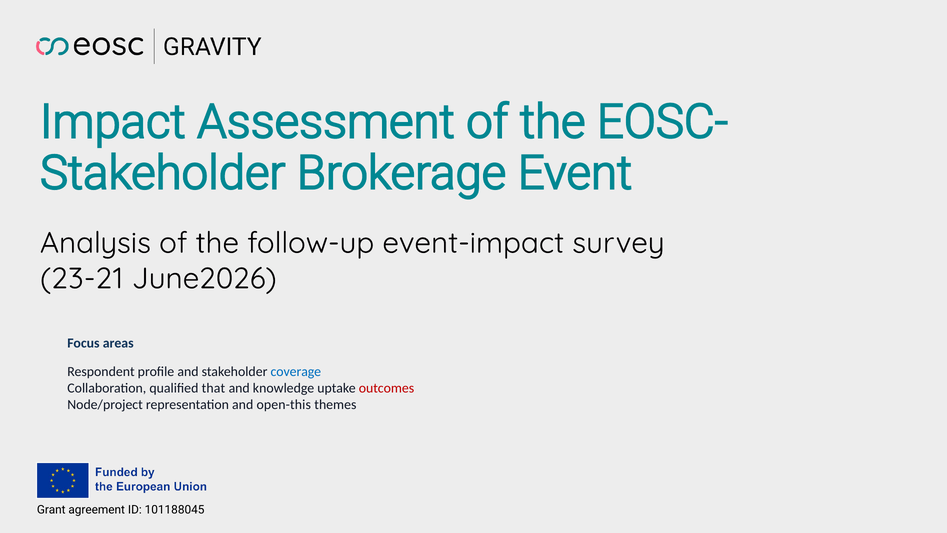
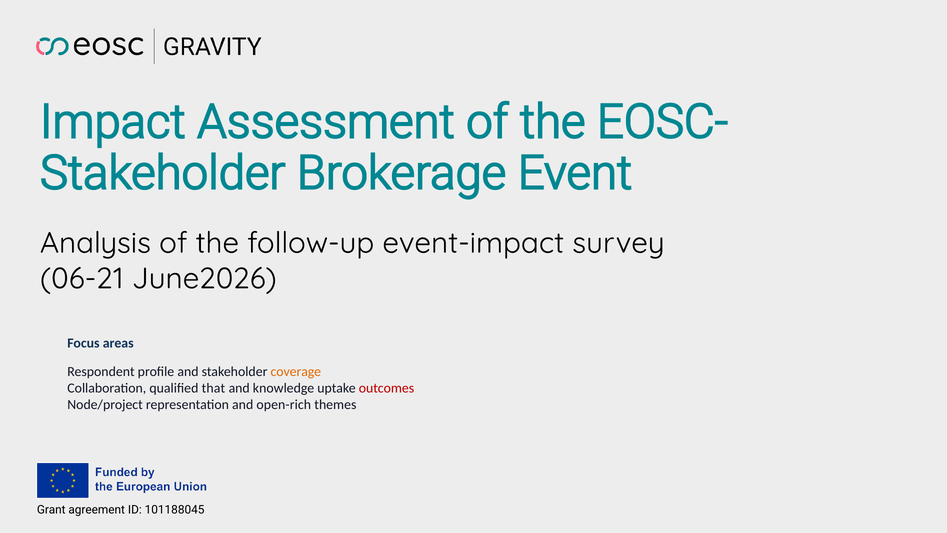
23-21: 23-21 -> 06-21 (82, 278)
coverage colour: blue -> orange (296, 371)
open-this: open-this -> open-rich (284, 405)
